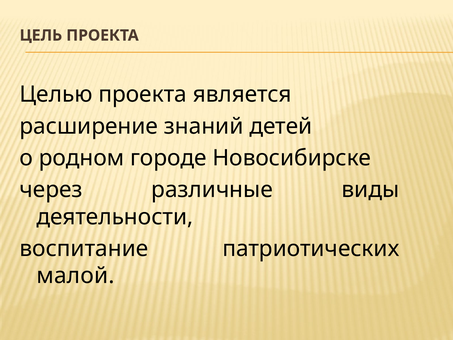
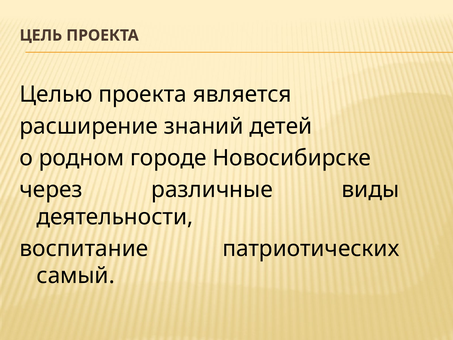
малой: малой -> самый (76, 276)
